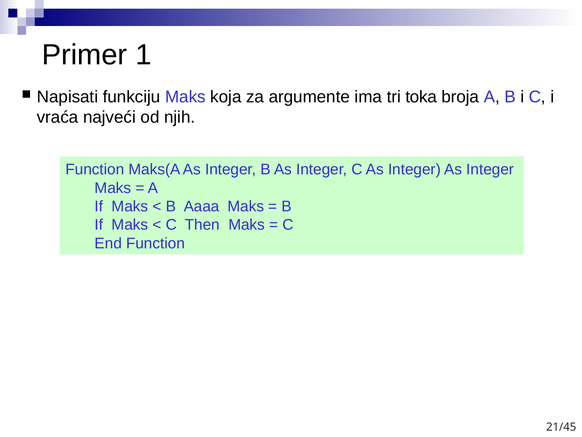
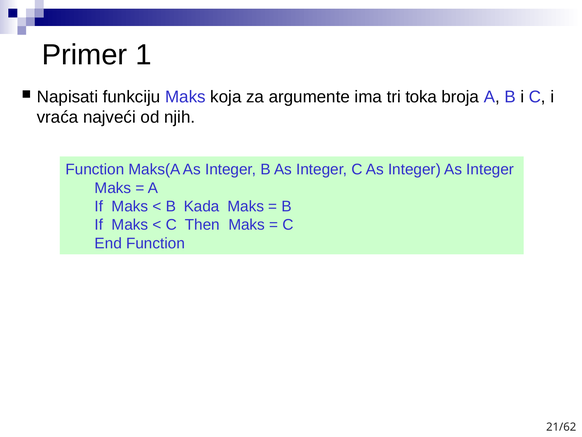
Aaaa: Aaaa -> Kada (202, 206)
21/45: 21/45 -> 21/62 (561, 427)
